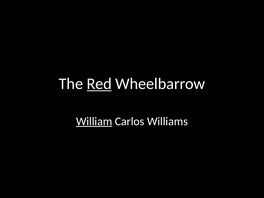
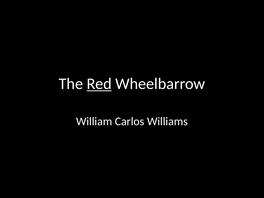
William underline: present -> none (94, 121)
